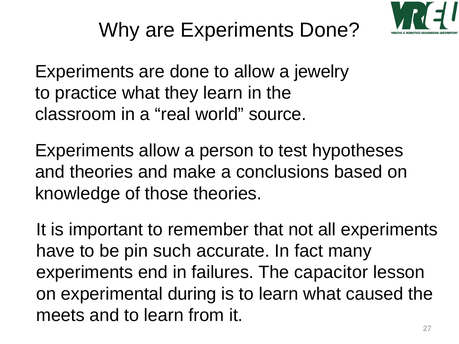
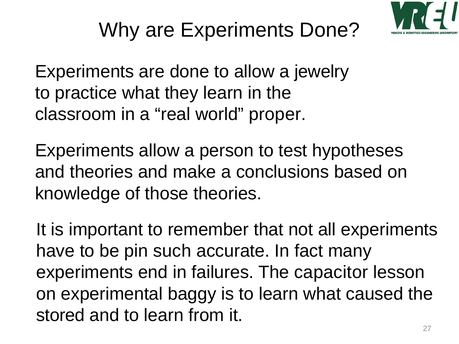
source: source -> proper (277, 114)
during: during -> baggy (192, 294)
meets: meets -> stored (61, 315)
